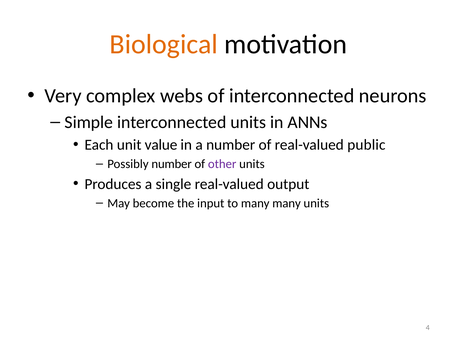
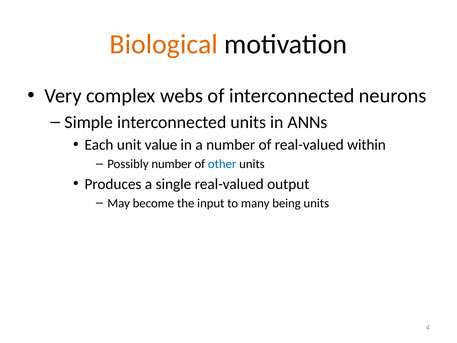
public: public -> within (366, 145)
other colour: purple -> blue (222, 164)
many many: many -> being (287, 203)
